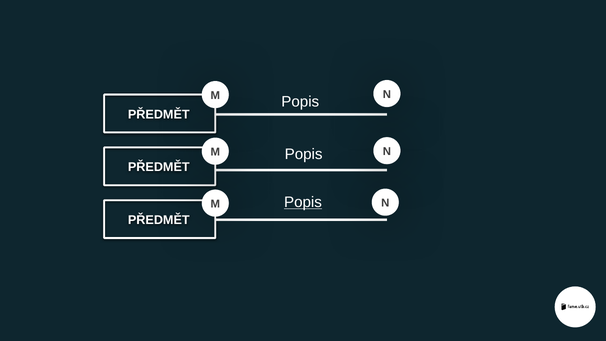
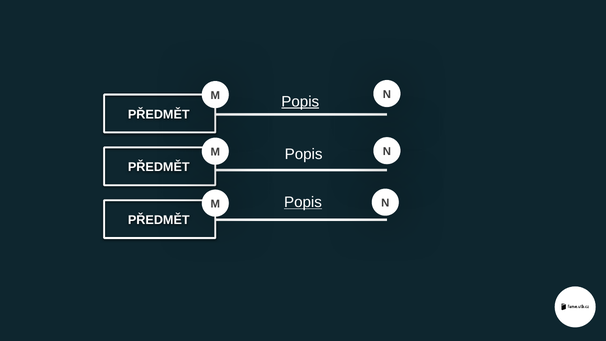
Popis underline: none -> present (300, 102)
